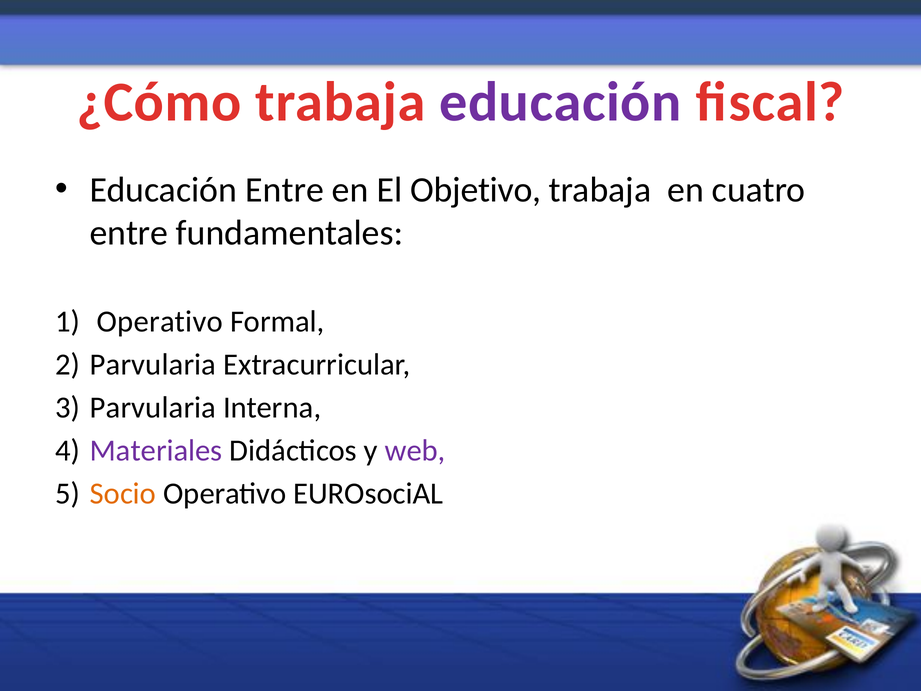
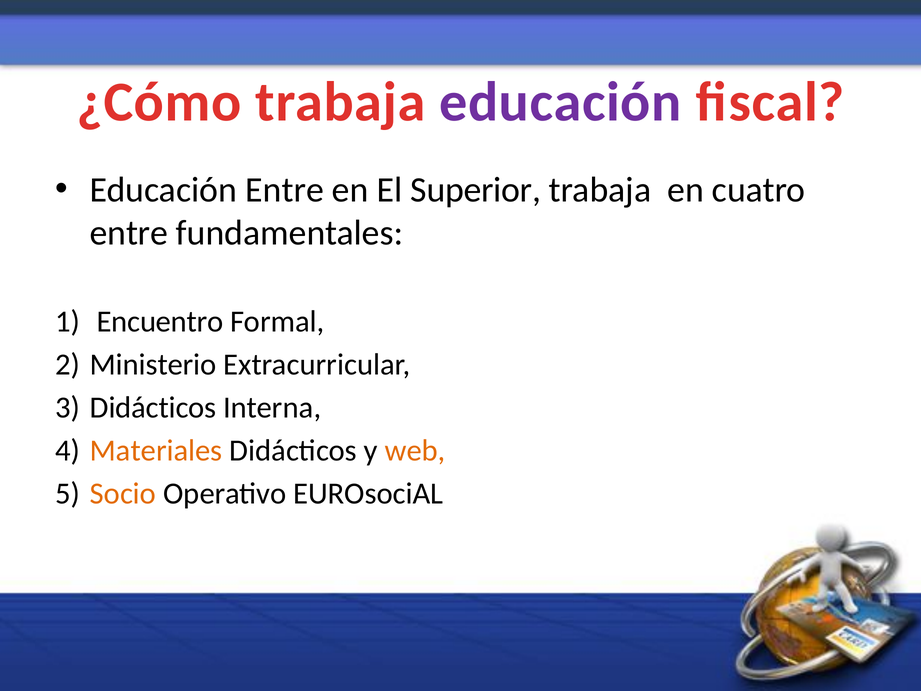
Objetivo: Objetivo -> Superior (476, 190)
Operativo: Operativo -> Encuentro (160, 321)
Parvularia: Parvularia -> Ministerio (153, 364)
Parvularia: Parvularia -> Didácticos (153, 407)
Materiales colour: purple -> orange (156, 450)
web colour: purple -> orange (415, 450)
